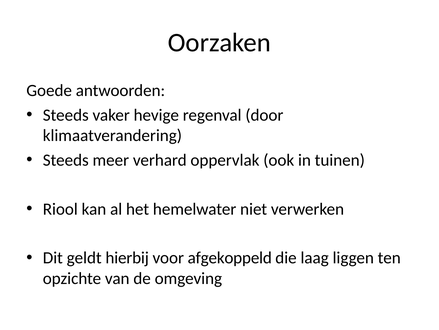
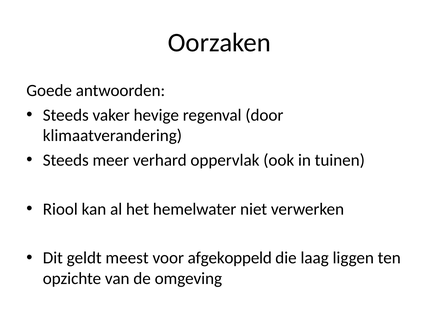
hierbij: hierbij -> meest (127, 257)
